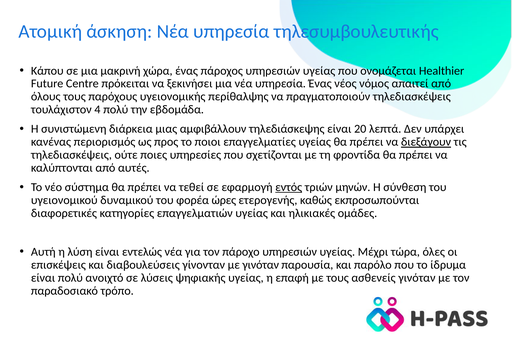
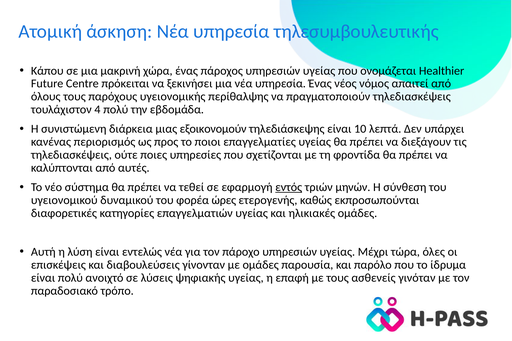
αμφιβάλλουν: αμφιβάλλουν -> εξοικονομούν (213, 129)
20: 20 -> 10 (360, 129)
διεξάγουν underline: present -> none (426, 142)
με γινόταν: γινόταν -> ομάδες (261, 265)
